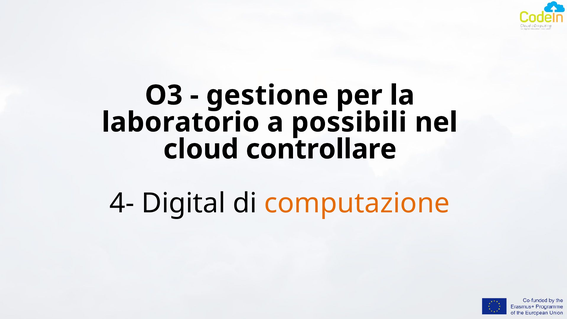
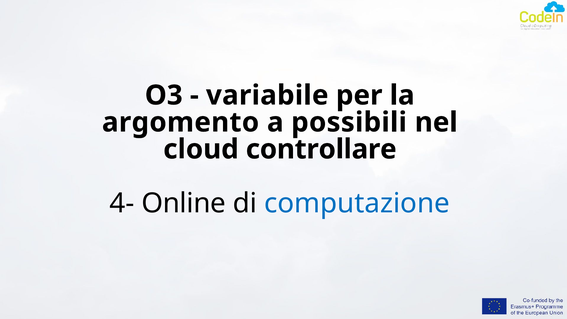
gestione: gestione -> variabile (267, 95)
laboratorio: laboratorio -> argomento (181, 122)
Digital: Digital -> Online (184, 203)
computazione colour: orange -> blue (357, 203)
